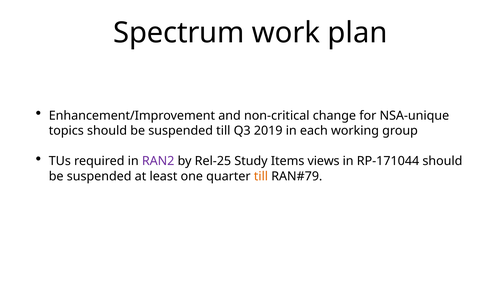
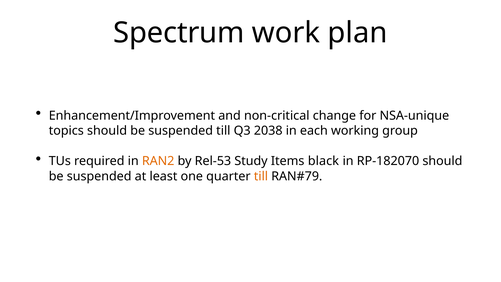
2019: 2019 -> 2038 (268, 131)
RAN2 colour: purple -> orange (158, 161)
Rel-25: Rel-25 -> Rel-53 (213, 161)
views: views -> black (323, 161)
RP-171044: RP-171044 -> RP-182070 (388, 161)
